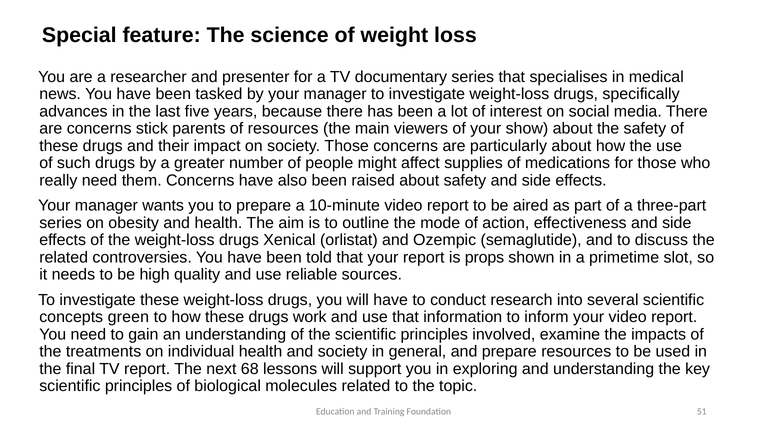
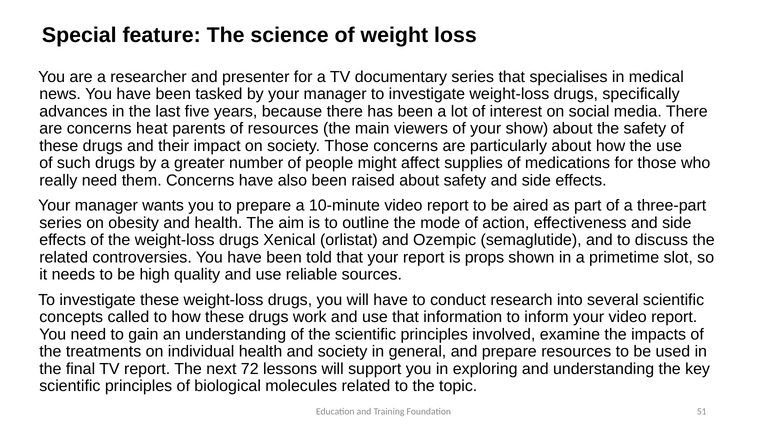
stick: stick -> heat (152, 129)
green: green -> called (128, 318)
68: 68 -> 72 (250, 369)
